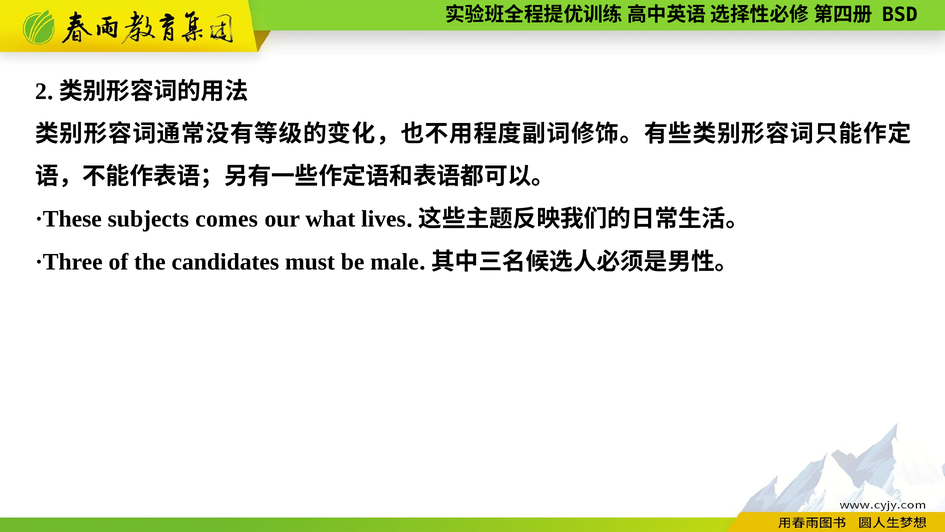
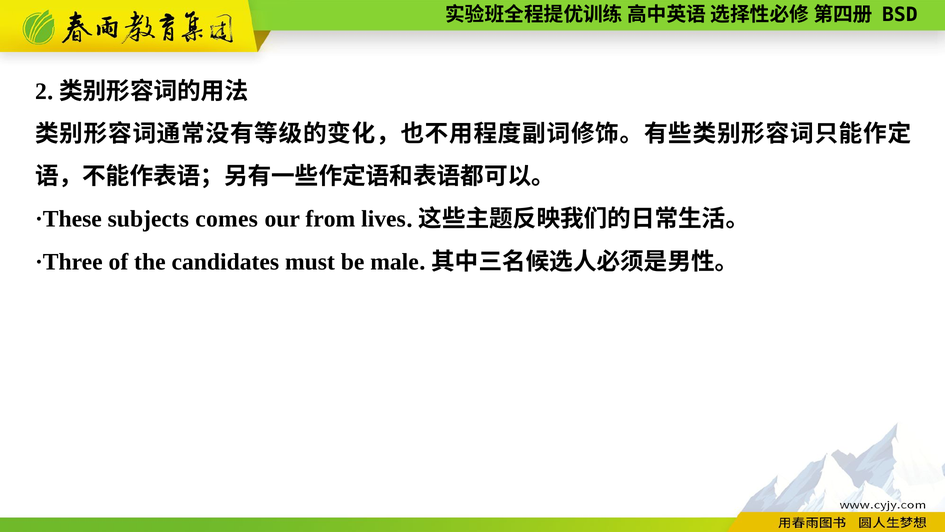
what: what -> from (330, 219)
